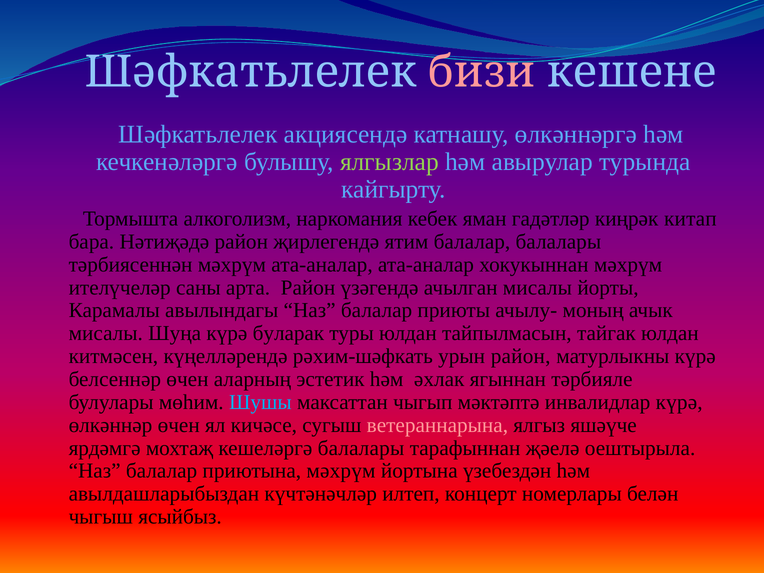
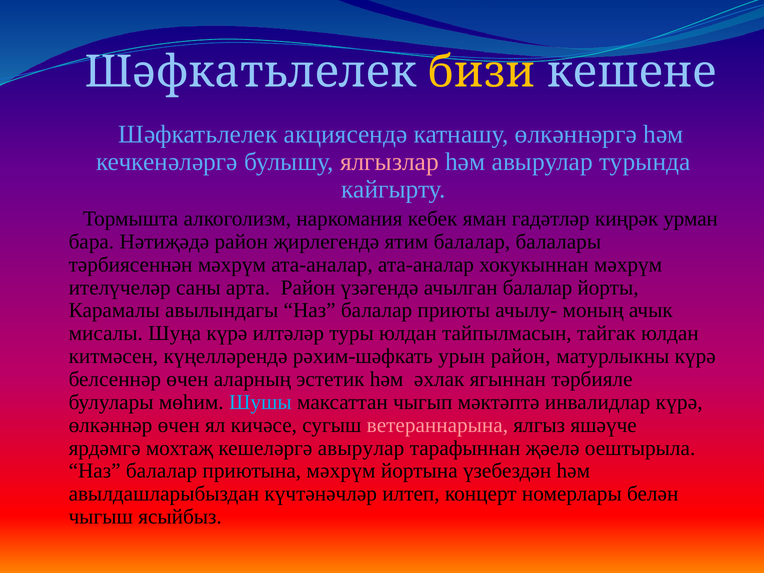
бизи colour: pink -> yellow (482, 72)
ялгызлар colour: light green -> pink (389, 162)
китап: китап -> урман (691, 219)
ачылган мисалы: мисалы -> балалар (538, 288)
буларак: буларак -> илтәләр (288, 333)
кешеләргә балалары: балалары -> авырулар (361, 448)
